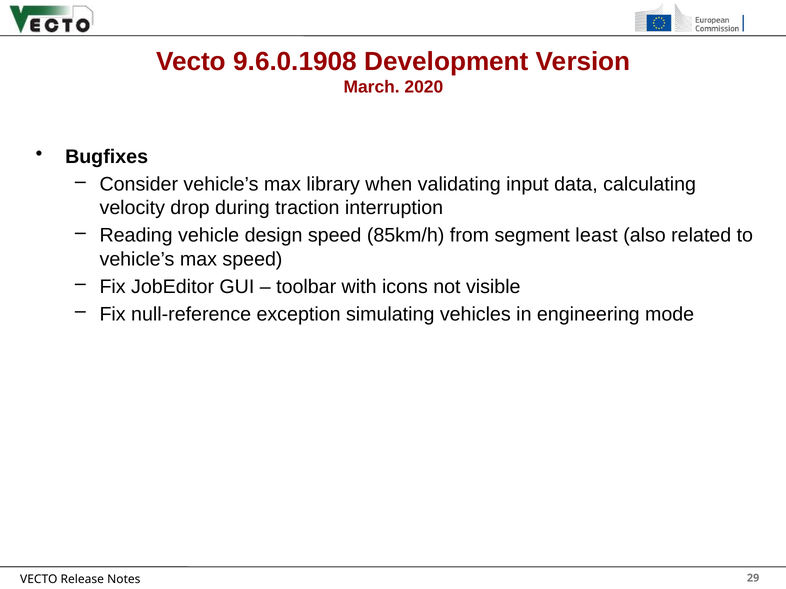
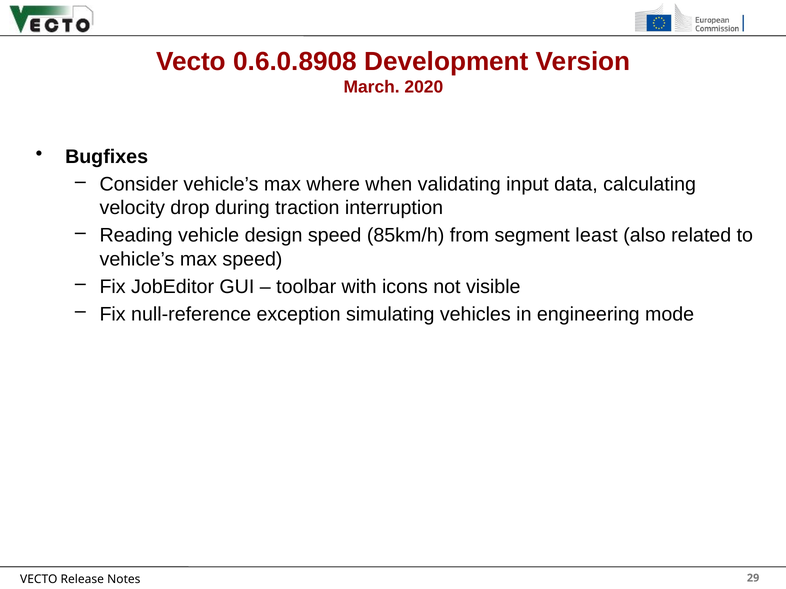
9.6.0.1908: 9.6.0.1908 -> 0.6.0.8908 (295, 62)
library: library -> where (333, 185)
